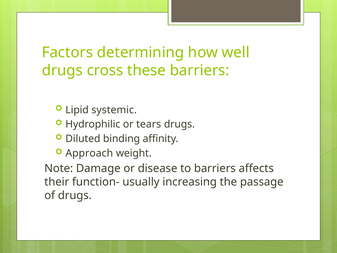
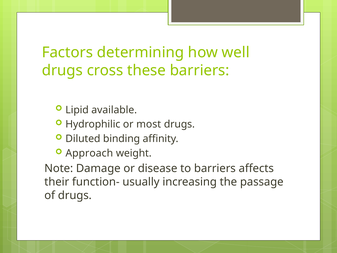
systemic: systemic -> available (114, 110)
tears: tears -> most (149, 124)
